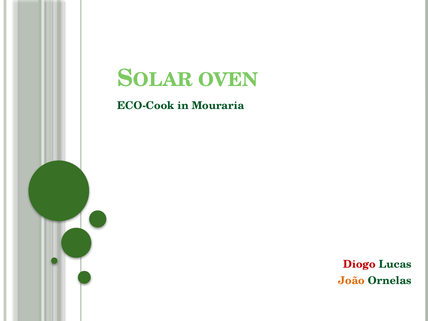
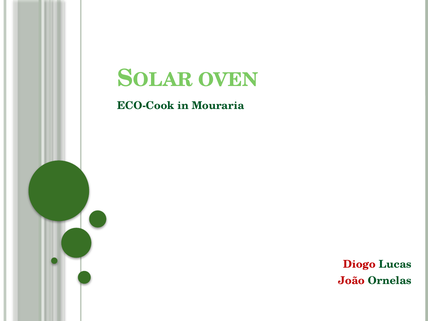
João colour: orange -> red (351, 281)
